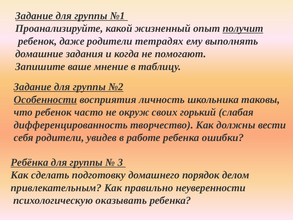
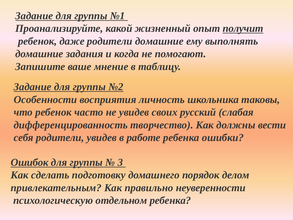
родители тетрадях: тетрадях -> домашние (159, 41)
Особенности underline: present -> none (45, 99)
не окруж: окруж -> увидев (134, 112)
горький: горький -> русский (198, 112)
Ребёнка: Ребёнка -> Ошибок (30, 162)
оказывать: оказывать -> отдельном (121, 200)
